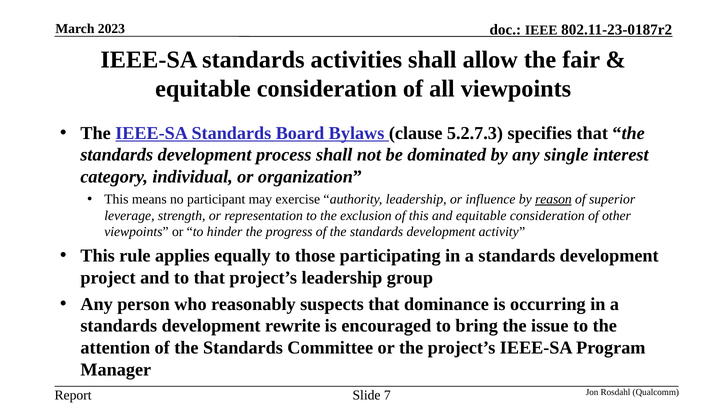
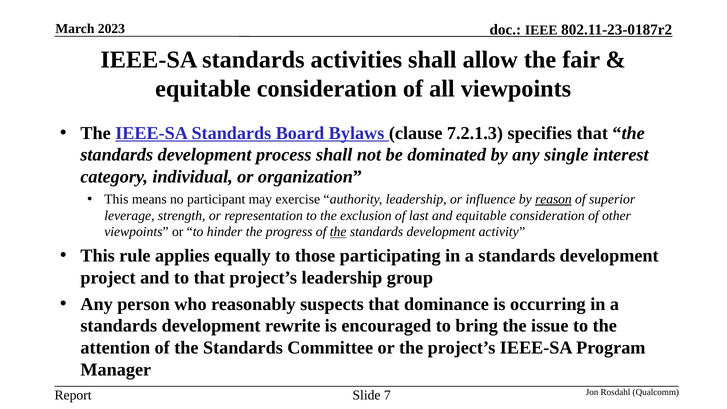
5.2.7.3: 5.2.7.3 -> 7.2.1.3 (475, 133)
of this: this -> last (419, 216)
the underline: none -> present (338, 232)
